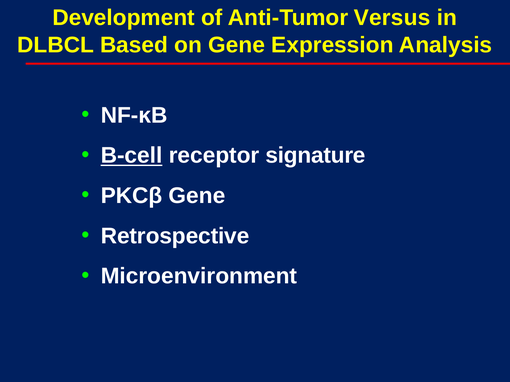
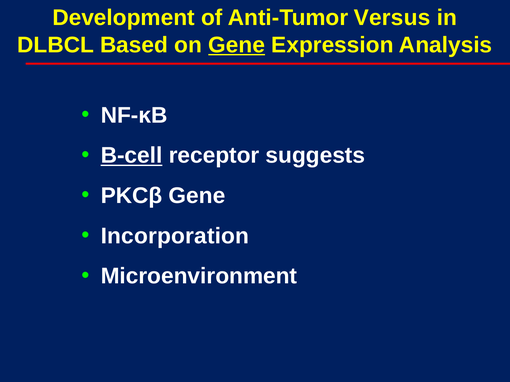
Gene underline: none -> present (237, 45)
signature: signature -> suggests (315, 156)
Retrospective: Retrospective -> Incorporation (175, 236)
